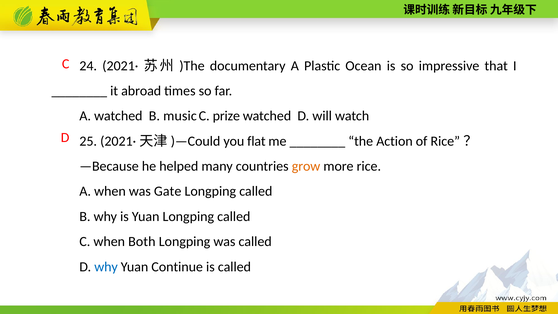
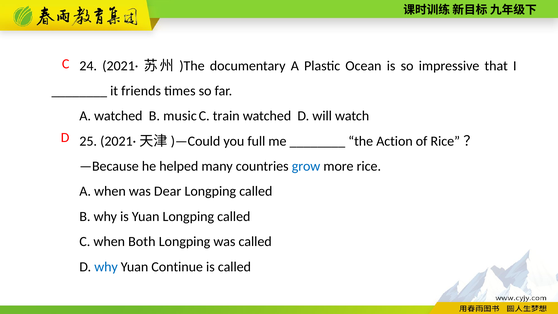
abroad: abroad -> friends (141, 91)
prize: prize -> train (226, 116)
flat: flat -> full (256, 141)
grow colour: orange -> blue (306, 166)
Gate: Gate -> Dear (168, 191)
